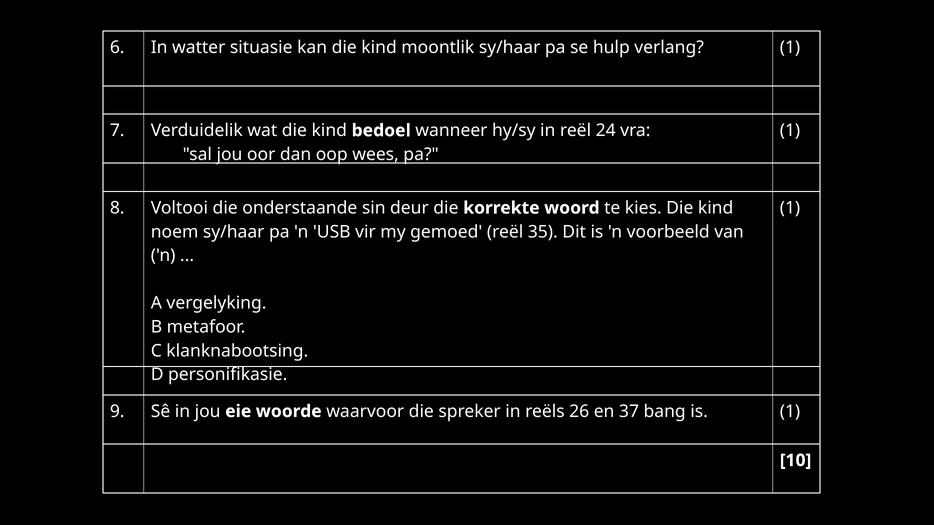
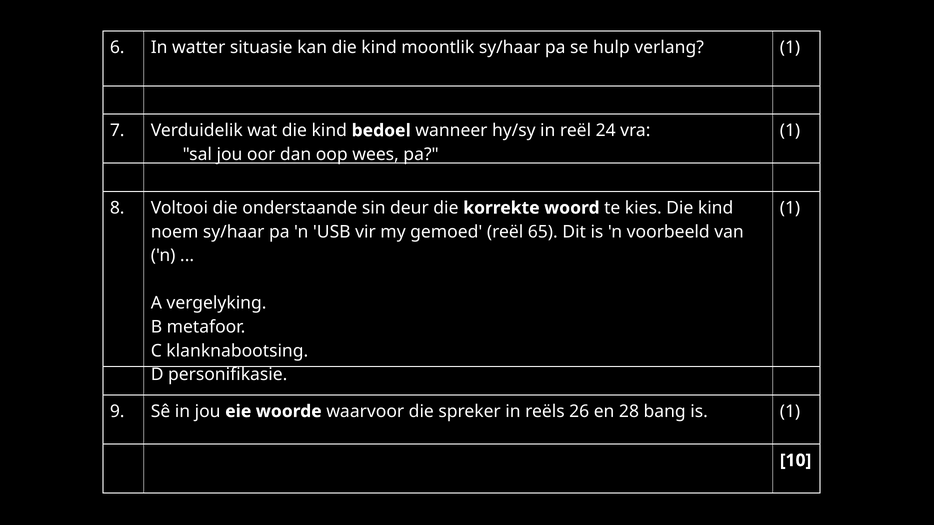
35: 35 -> 65 (543, 232)
37: 37 -> 28 (629, 412)
